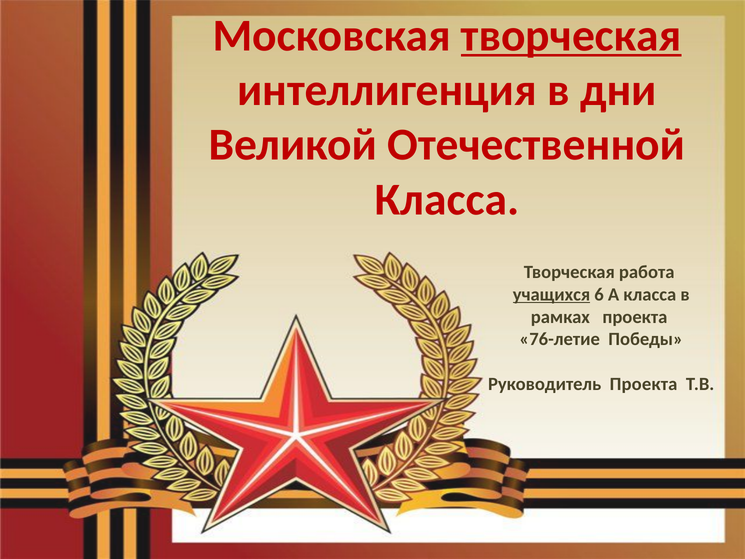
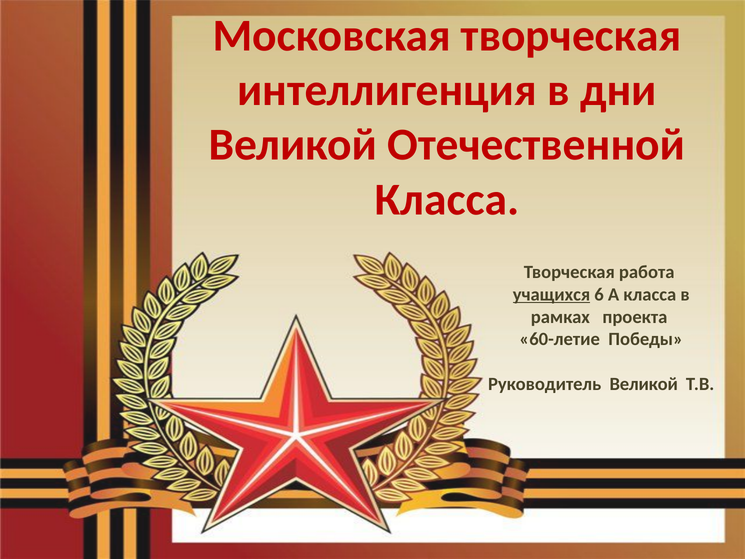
творческая underline: present -> none (571, 36)
76-летие: 76-летие -> 60-летие (560, 339)
Руководитель Проекта: Проекта -> Великой (644, 384)
